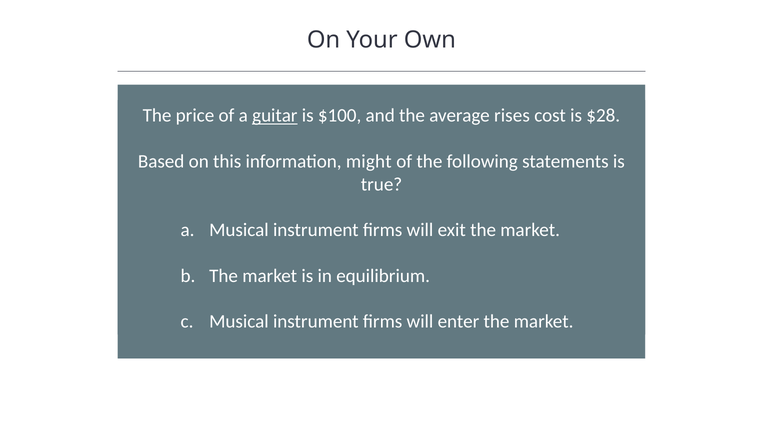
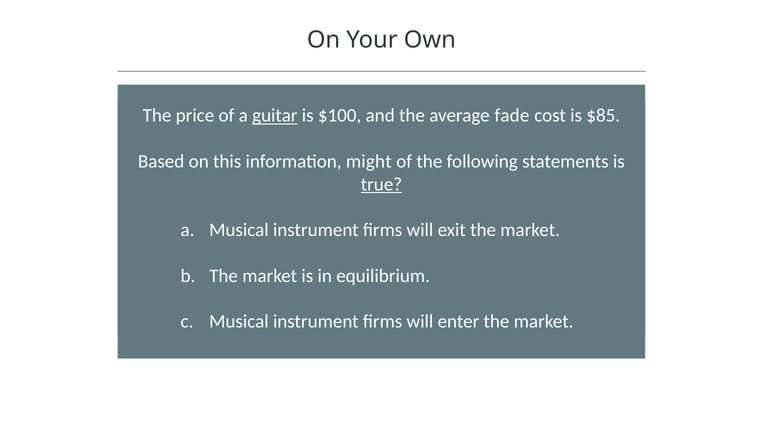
rises: rises -> fade (512, 116)
$28: $28 -> $85 (603, 116)
true underline: none -> present (382, 184)
